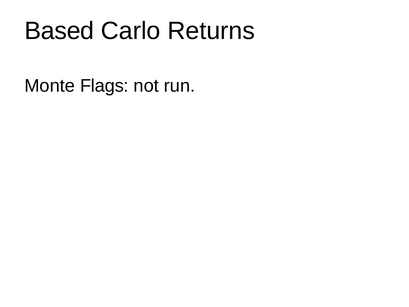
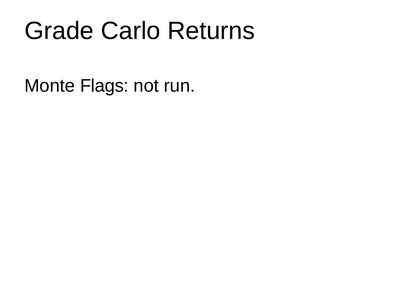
Based: Based -> Grade (59, 31)
